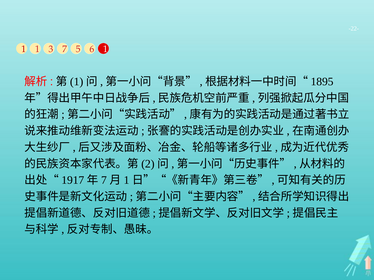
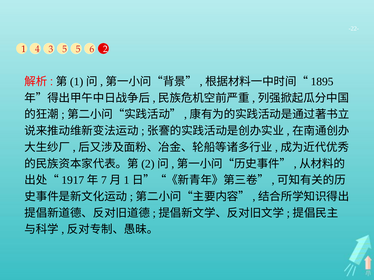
1: 1 -> 4 (37, 49)
3 7: 7 -> 5 (65, 49)
6 1: 1 -> 2 (105, 49)
